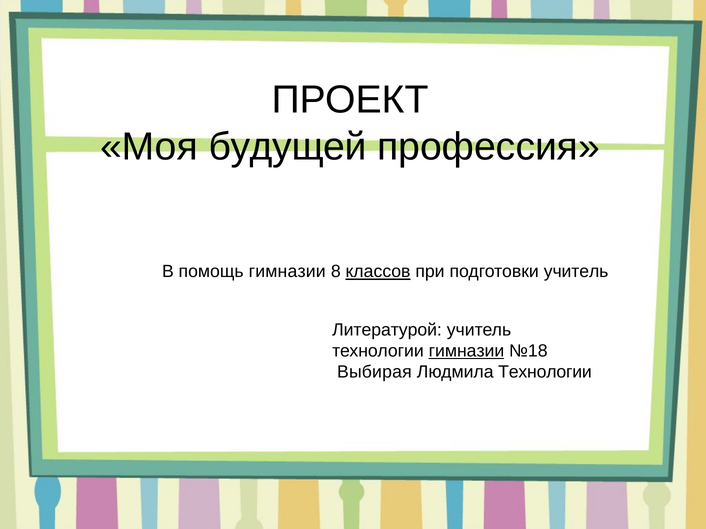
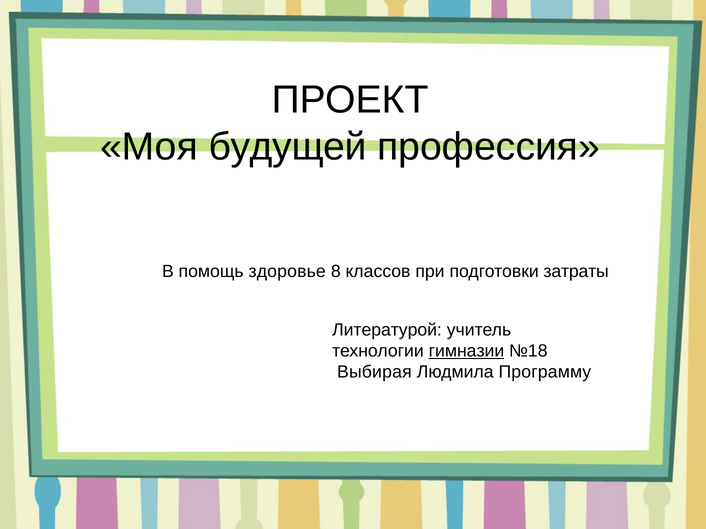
помощь гимназии: гимназии -> здоровье (287, 272)
классов underline: present -> none (378, 272)
подготовки учитель: учитель -> затраты (576, 272)
Людмила Технологии: Технологии -> Программу (545, 372)
